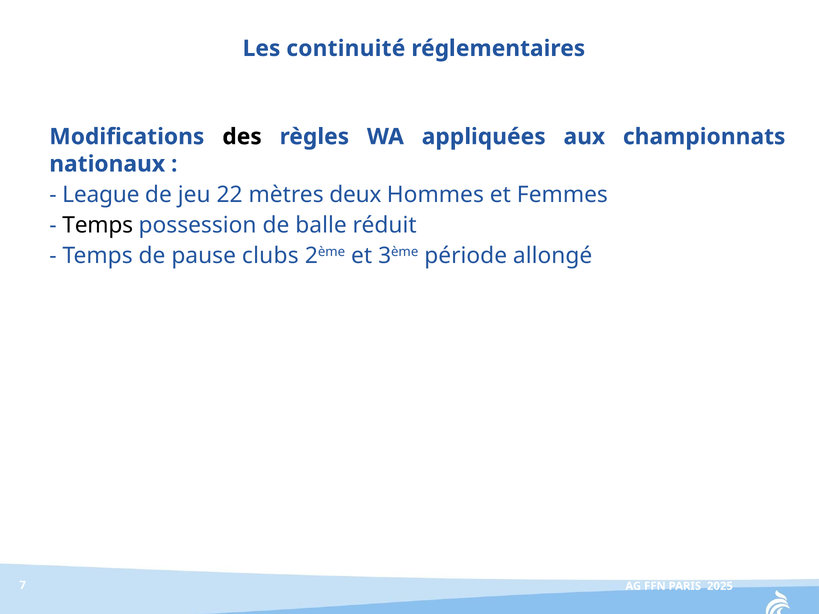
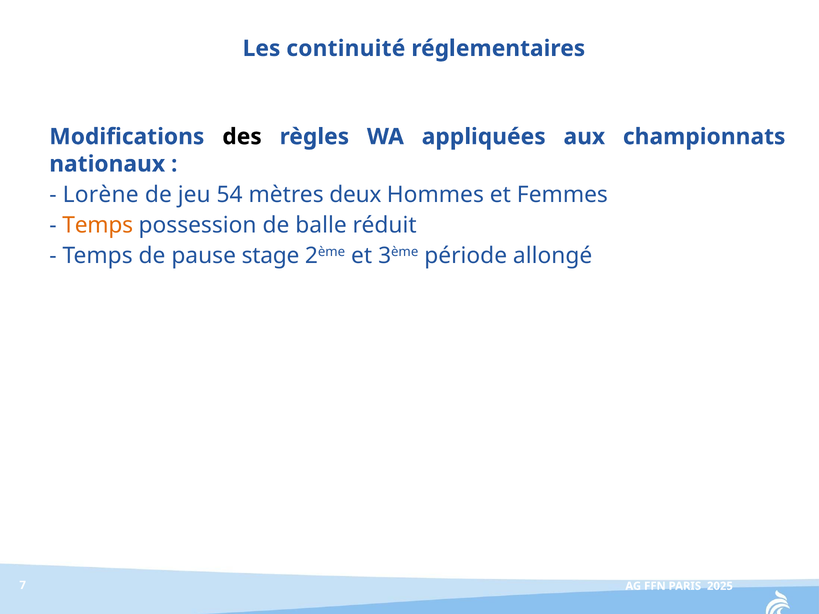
League: League -> Lorène (101, 195)
22: 22 -> 54 (230, 195)
Temps colour: black -> orange (98, 225)
clubs: clubs -> stage (271, 256)
